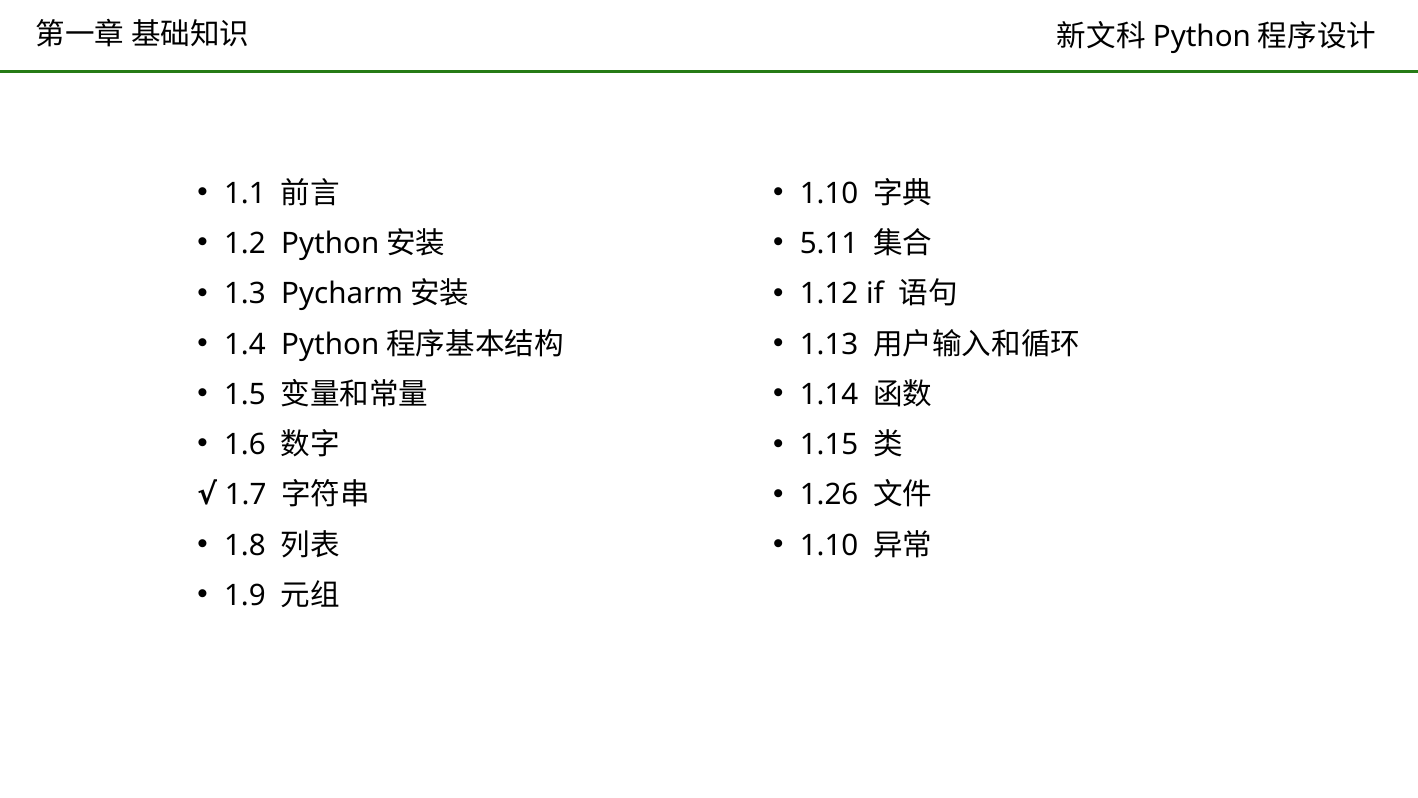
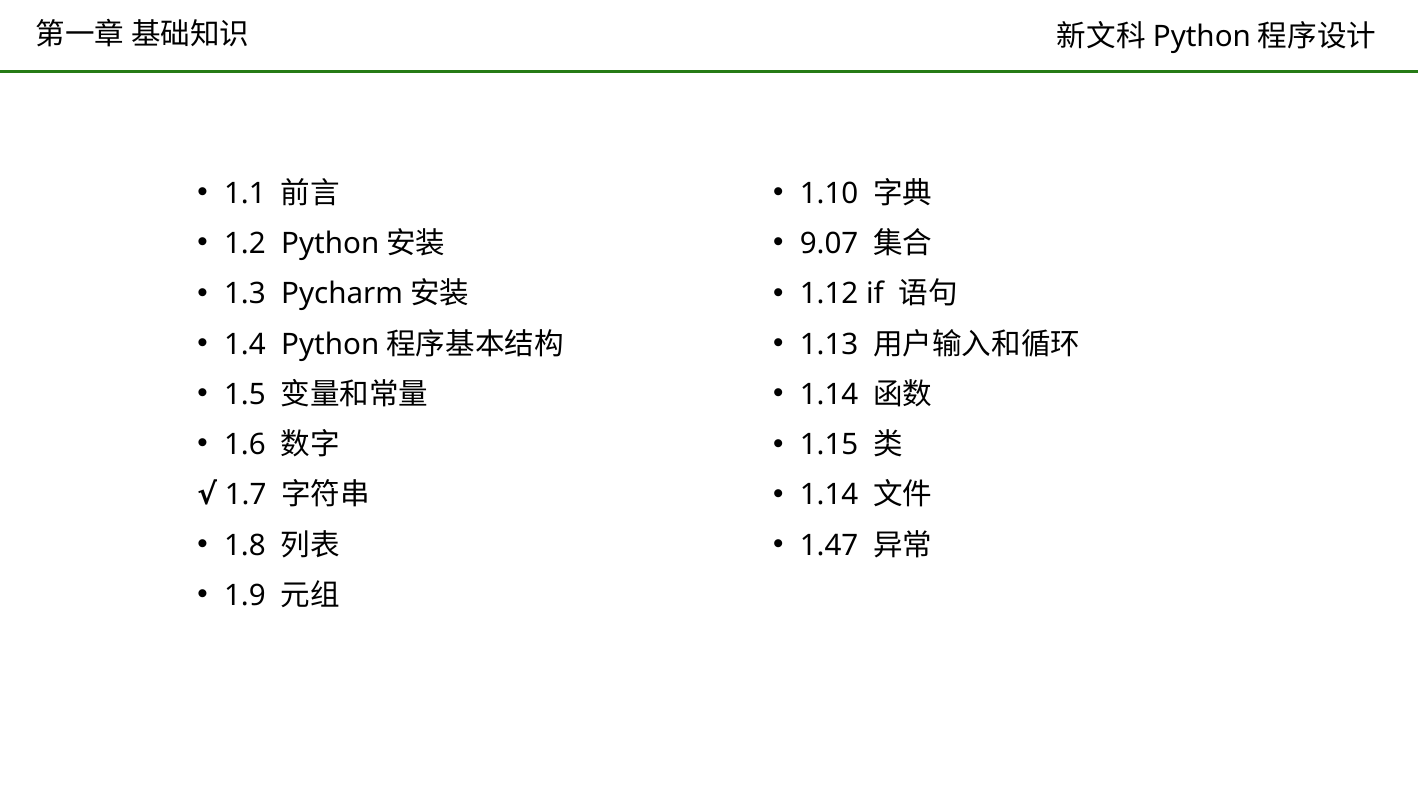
5.11: 5.11 -> 9.07 (829, 244)
1.26: 1.26 -> 1.14 (829, 495)
1.10: 1.10 -> 1.47 (829, 545)
